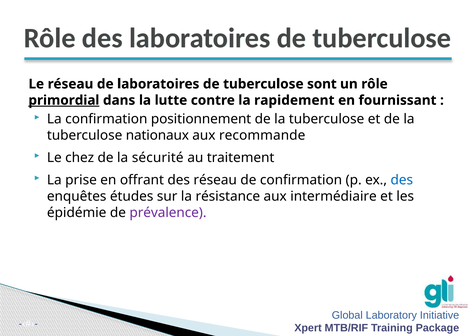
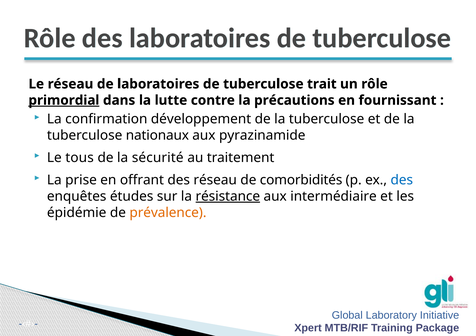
sont: sont -> trait (322, 84)
rapidement: rapidement -> précautions (294, 100)
positionnement: positionnement -> développement (201, 119)
recommande: recommande -> pyrazinamide (262, 135)
chez: chez -> tous (80, 158)
de confirmation: confirmation -> comorbidités (301, 180)
résistance underline: none -> present (228, 196)
prévalence colour: purple -> orange (168, 213)
